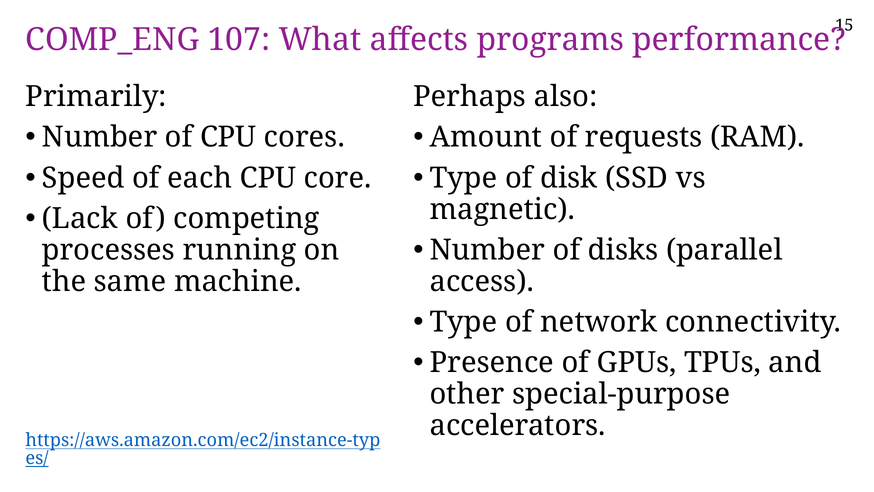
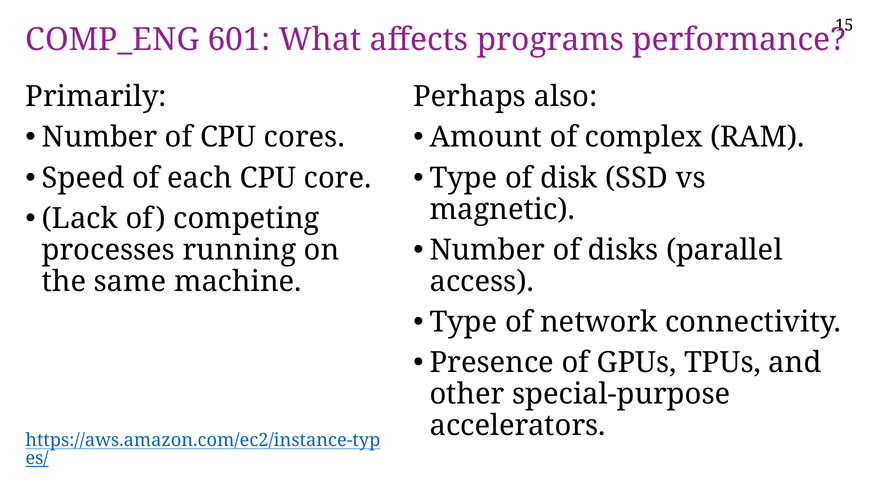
107: 107 -> 601 (239, 40)
requests: requests -> complex (644, 137)
